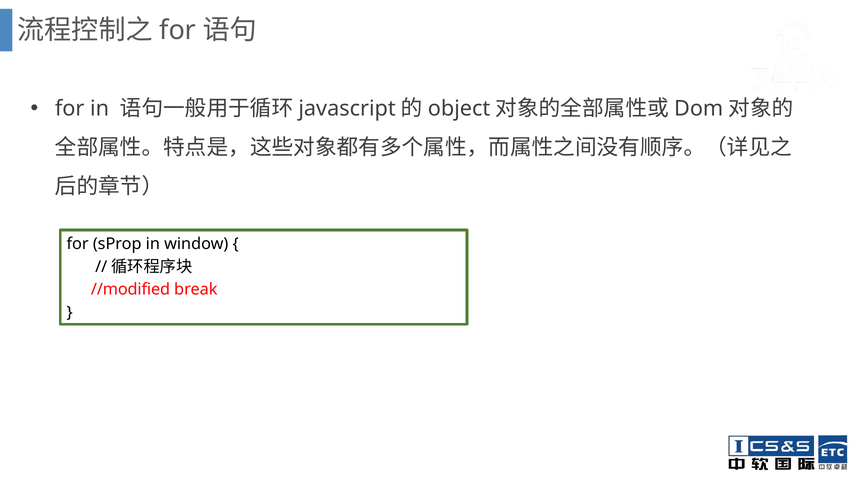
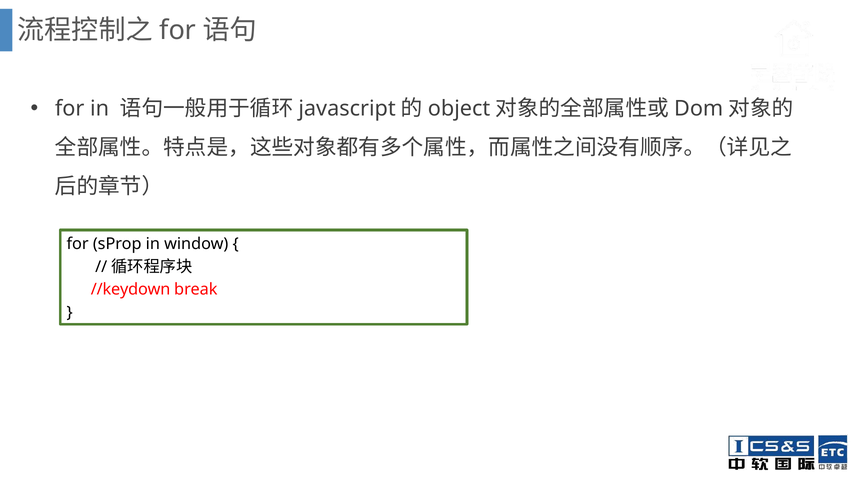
//modified: //modified -> //keydown (131, 289)
